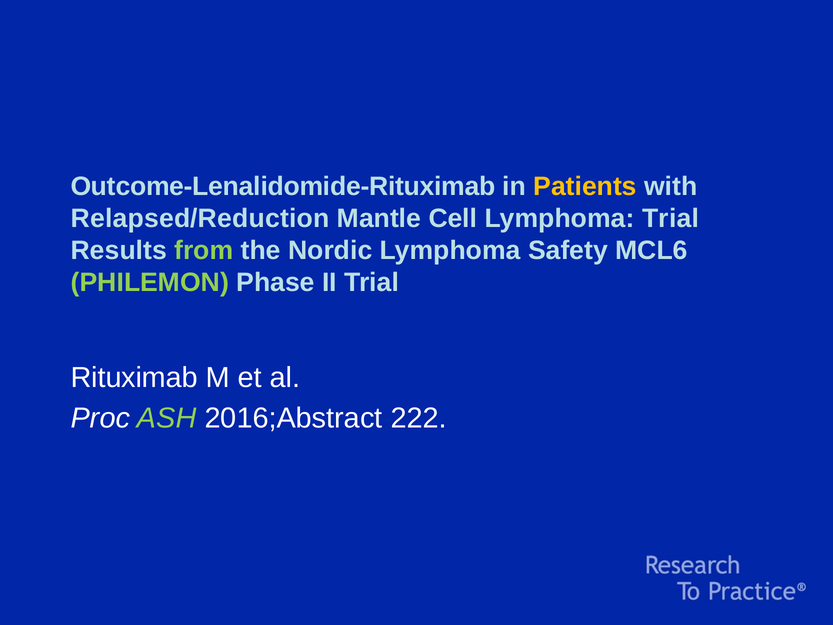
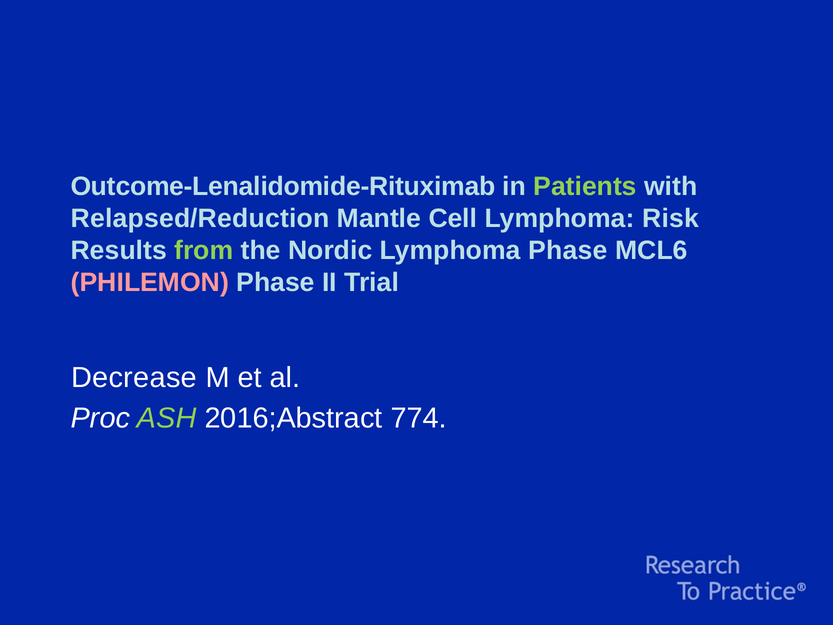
Patients colour: yellow -> light green (585, 187)
Lymphoma Trial: Trial -> Risk (671, 218)
Lymphoma Safety: Safety -> Phase (568, 250)
PHILEMON colour: light green -> pink (150, 282)
Rituximab: Rituximab -> Decrease (134, 378)
222: 222 -> 774 (419, 418)
